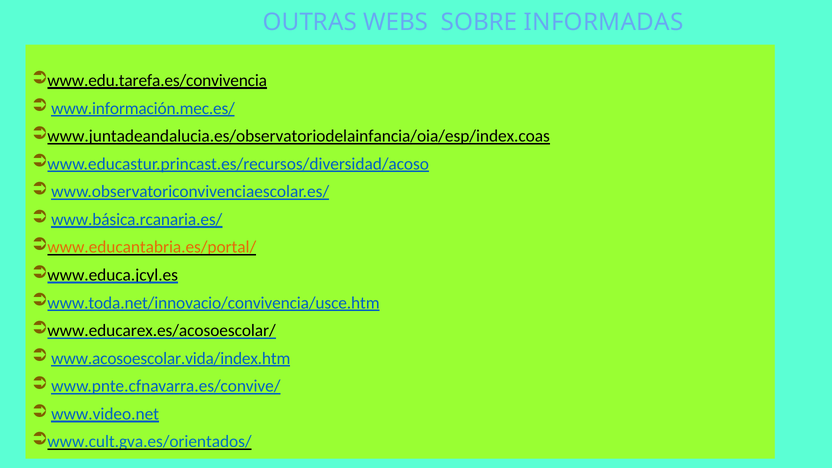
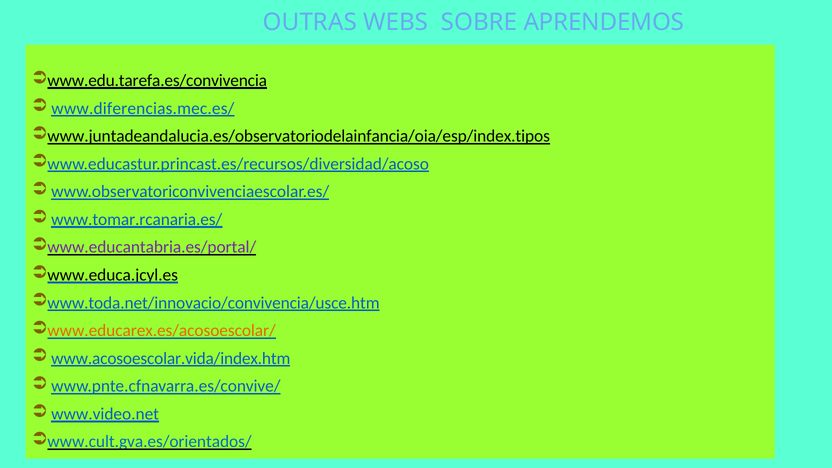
INFORMADAS: INFORMADAS -> APRENDEMOS (604, 22)
www.información.mec.es/: www.información.mec.es/ -> www.diferencias.mec.es/ (143, 108)
www.juntadeandalucia.es/observatoriodelainfancia/oia/esp/index.coas: www.juntadeandalucia.es/observatoriodelainfancia/oia/esp/index.coas -> www.juntadeandalucia.es/observatoriodelainfancia/oia/esp/index.tipos (299, 136)
www.básica.rcanaria.es/: www.básica.rcanaria.es/ -> www.tomar.rcanaria.es/ (137, 219)
www.educantabria.es/portal/ colour: orange -> purple (152, 247)
www.educarex.es/acosoescolar/ colour: black -> orange (162, 331)
